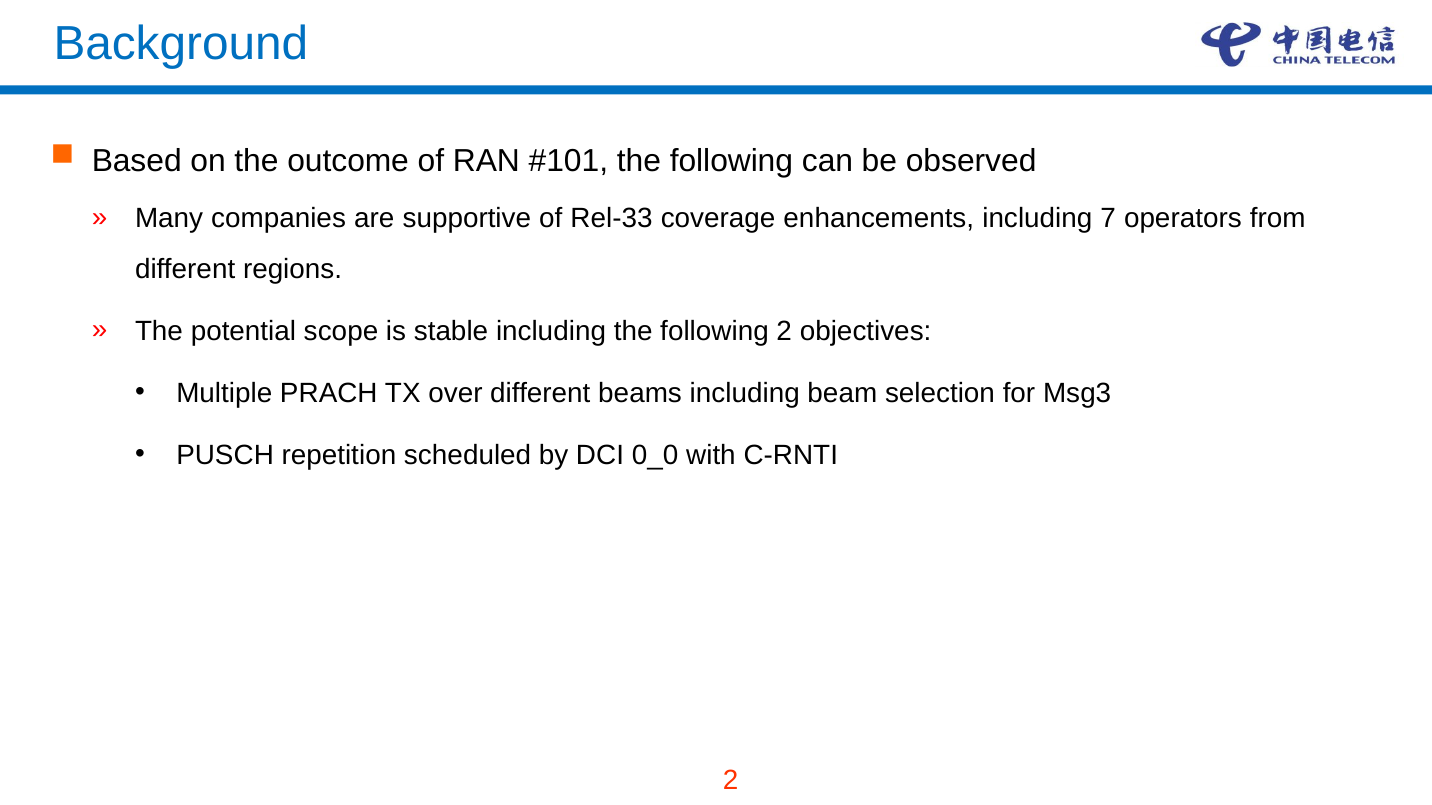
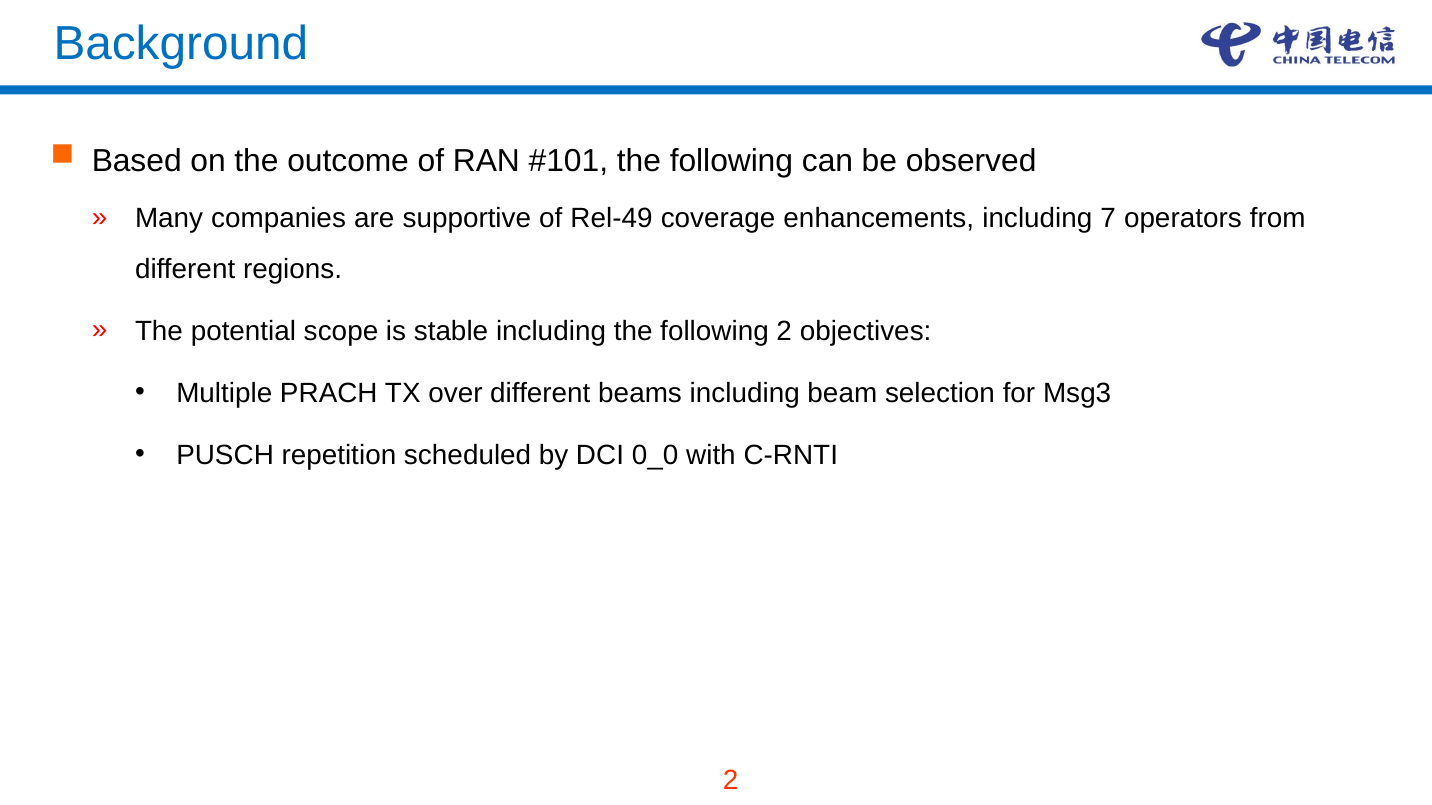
Rel-33: Rel-33 -> Rel-49 (611, 219)
